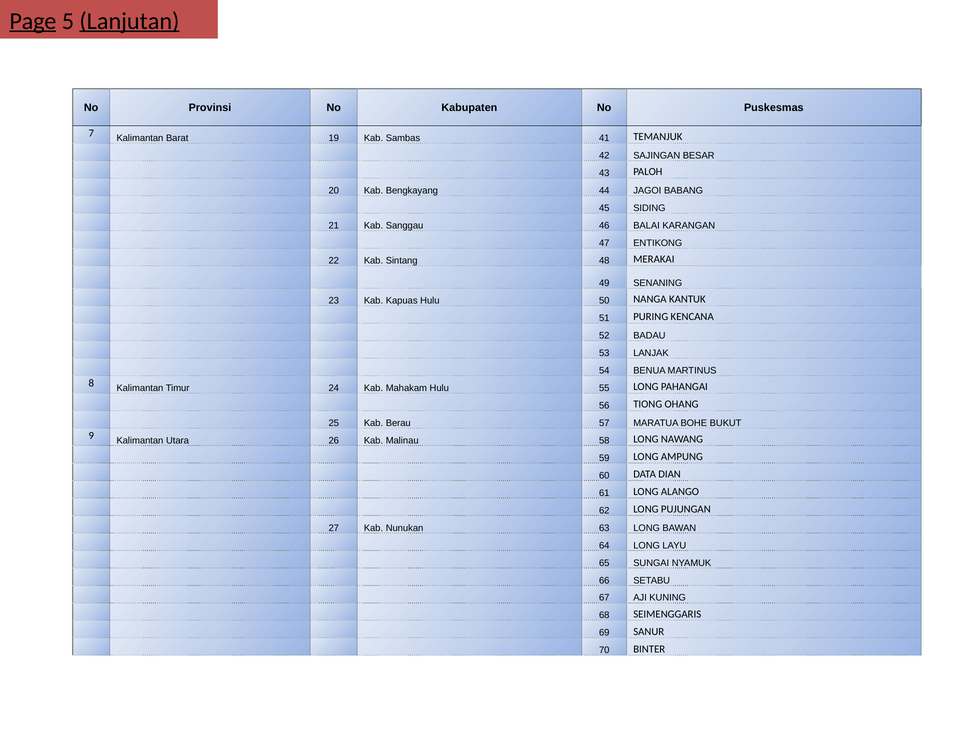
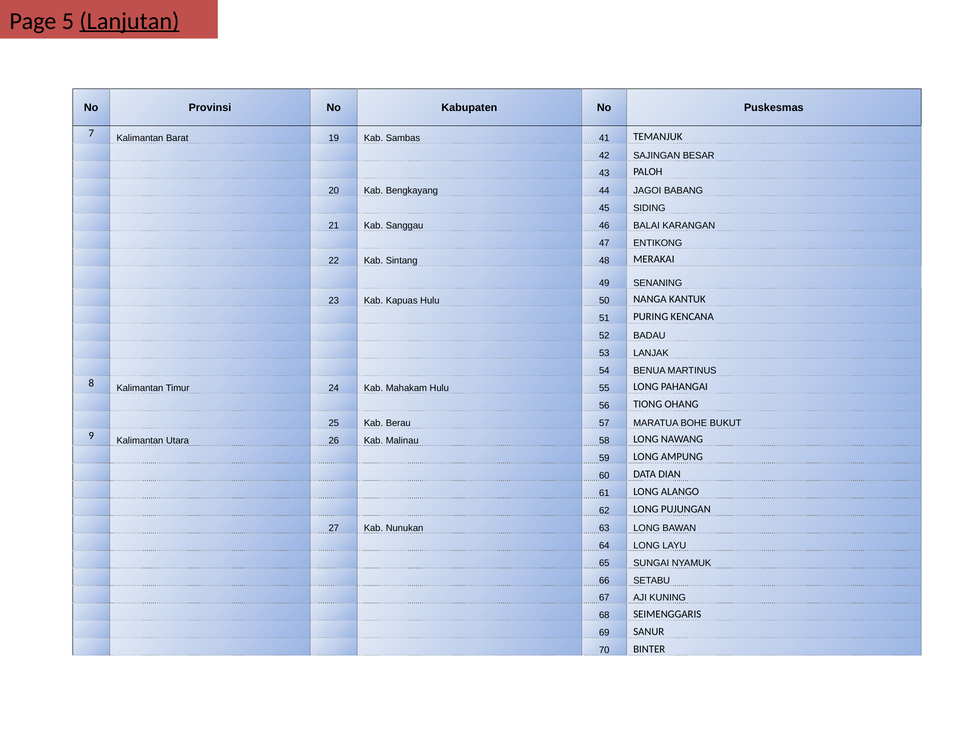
Page underline: present -> none (33, 21)
